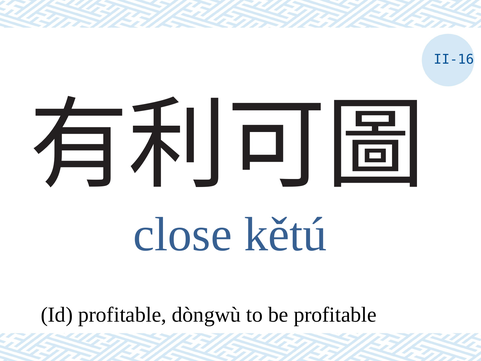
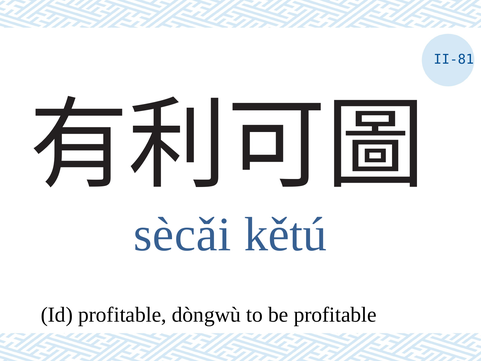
II-16: II-16 -> II-81 (454, 59)
close: close -> sècǎi (182, 234)
